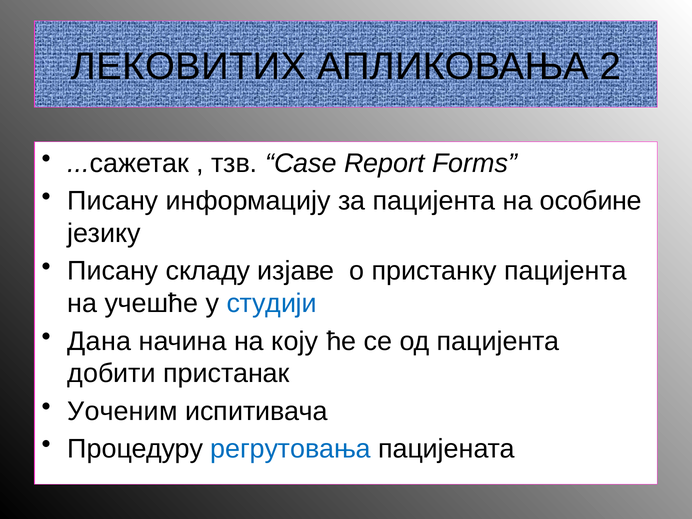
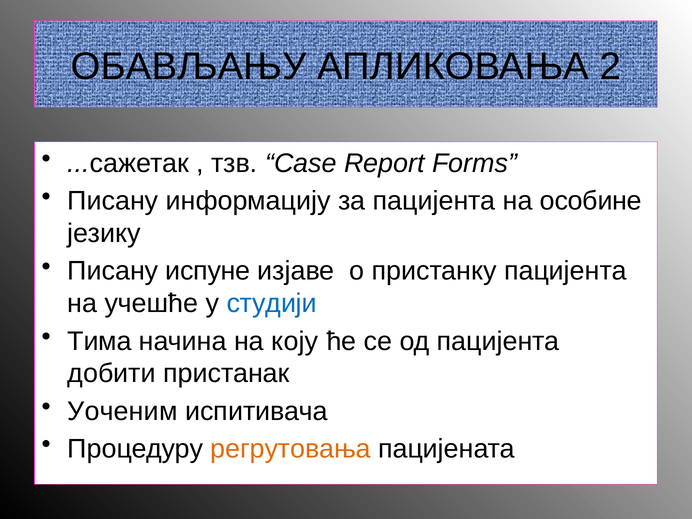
ЛЕКОВИТИХ: ЛЕКОВИТИХ -> ОБАВЉАЊУ (189, 67)
складу: складу -> испуне (208, 271)
Дана: Дана -> Тима (100, 341)
регрутовања colour: blue -> orange (291, 449)
